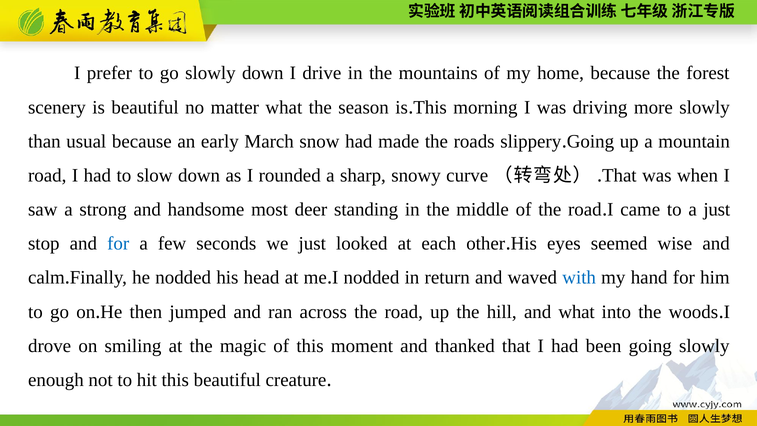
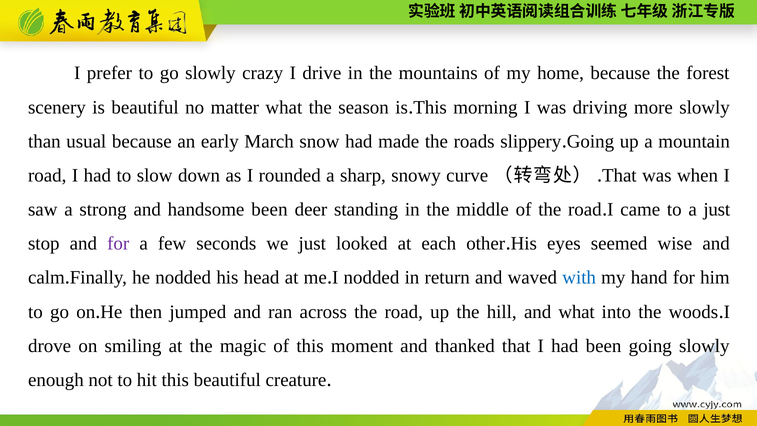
slowly down: down -> crazy (263, 73)
handsome most: most -> been (269, 210)
for colour: blue -> purple (118, 244)
